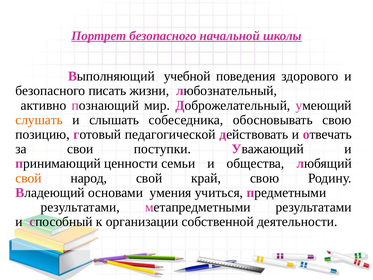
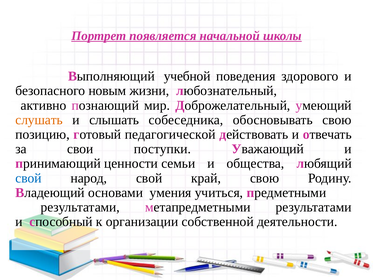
Портрет безопасного: безопасного -> появляется (163, 36)
писать: писать -> новым (107, 91)
свой colour: orange -> blue (28, 178)
